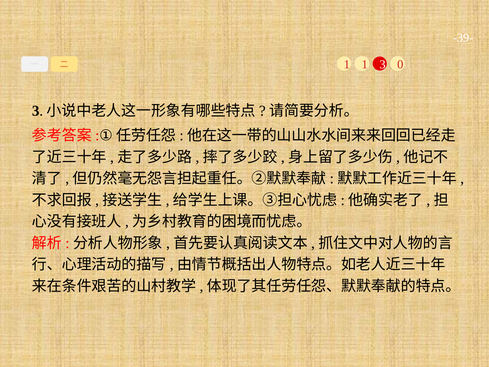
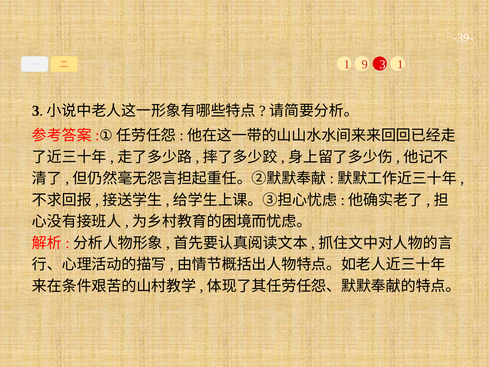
1 1: 1 -> 9 (365, 64)
3 0: 0 -> 1 (400, 64)
